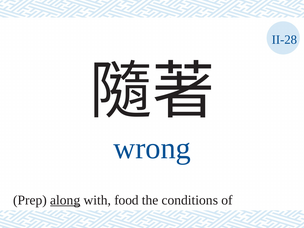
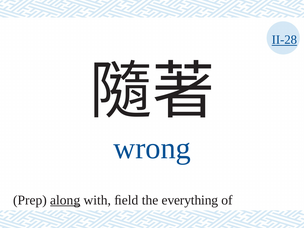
II-28 underline: none -> present (284, 40)
food: food -> ﬁeld (126, 200)
conditions: conditions -> everything (190, 200)
